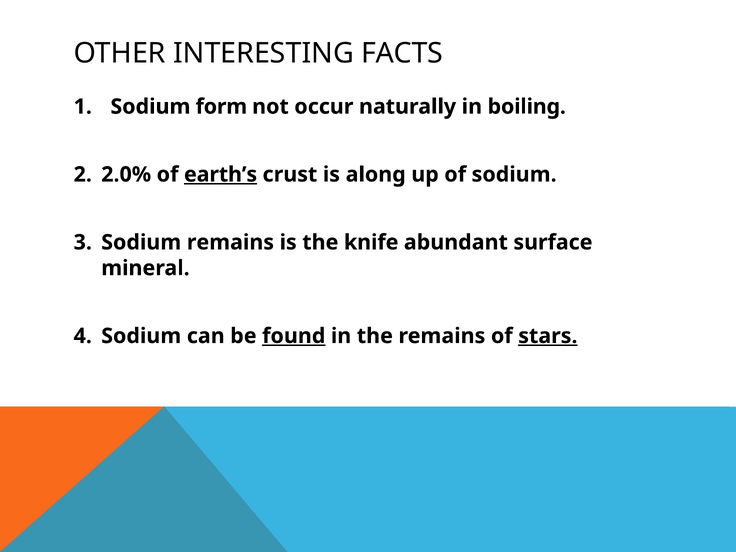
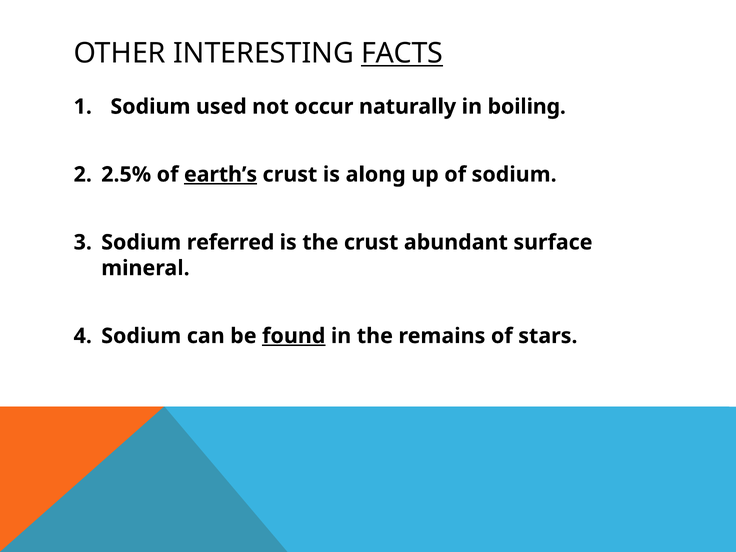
FACTS underline: none -> present (402, 53)
form: form -> used (221, 107)
2.0%: 2.0% -> 2.5% (126, 175)
Sodium remains: remains -> referred (231, 242)
the knife: knife -> crust (371, 242)
stars underline: present -> none (548, 336)
